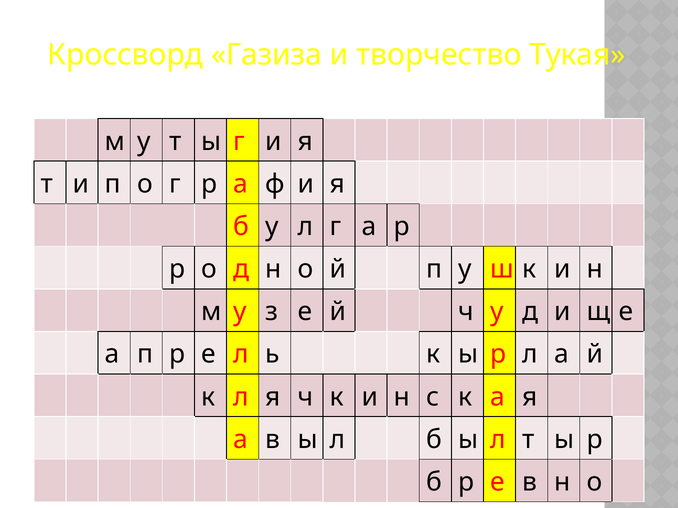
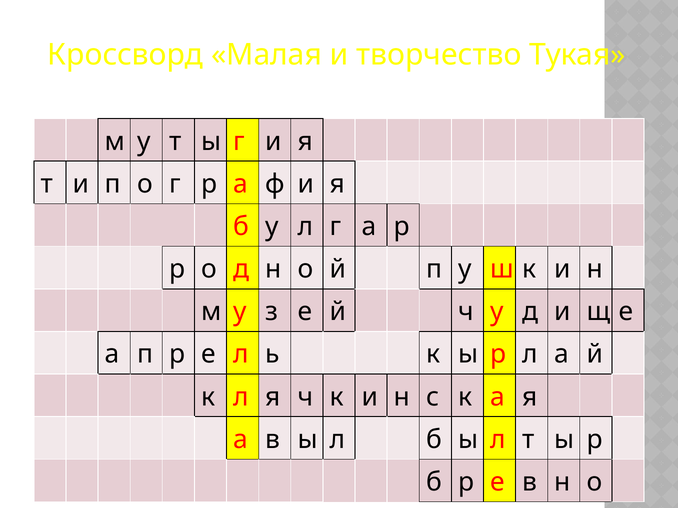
Газиза: Газиза -> Малая (267, 55)
